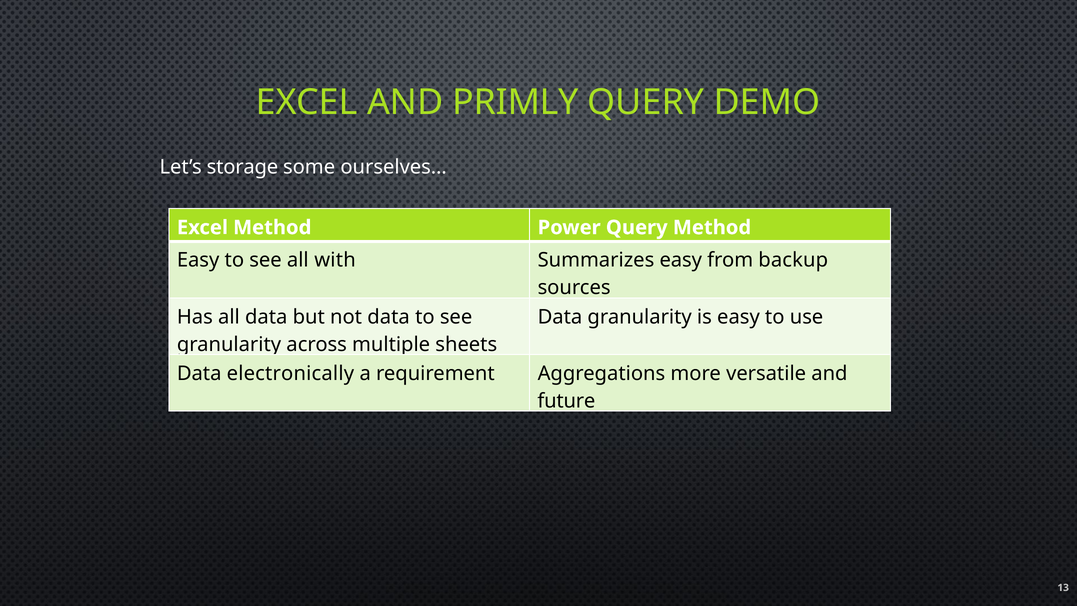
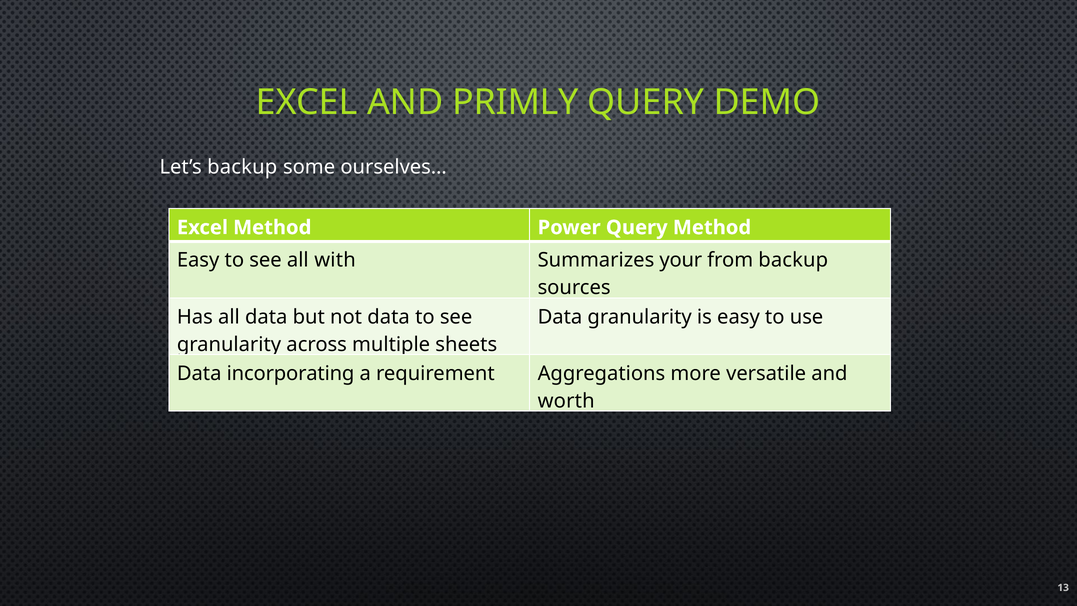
Let’s storage: storage -> backup (242, 167)
Summarizes easy: easy -> your (681, 260)
electronically: electronically -> incorporating (291, 373)
future: future -> worth (566, 401)
